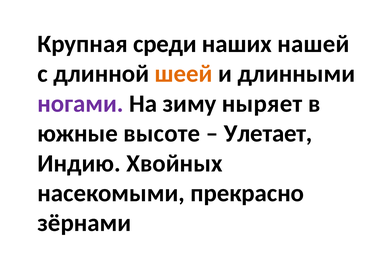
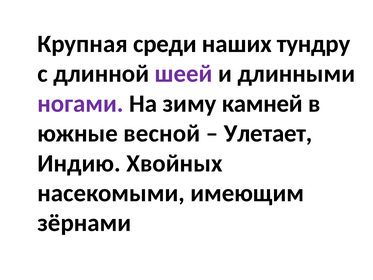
нашей: нашей -> тундру (314, 44)
шеей colour: orange -> purple (184, 74)
ныряет: ныряет -> камней (262, 103)
высоте: высоте -> весной (162, 133)
прекрасно: прекрасно -> имеющим (247, 193)
